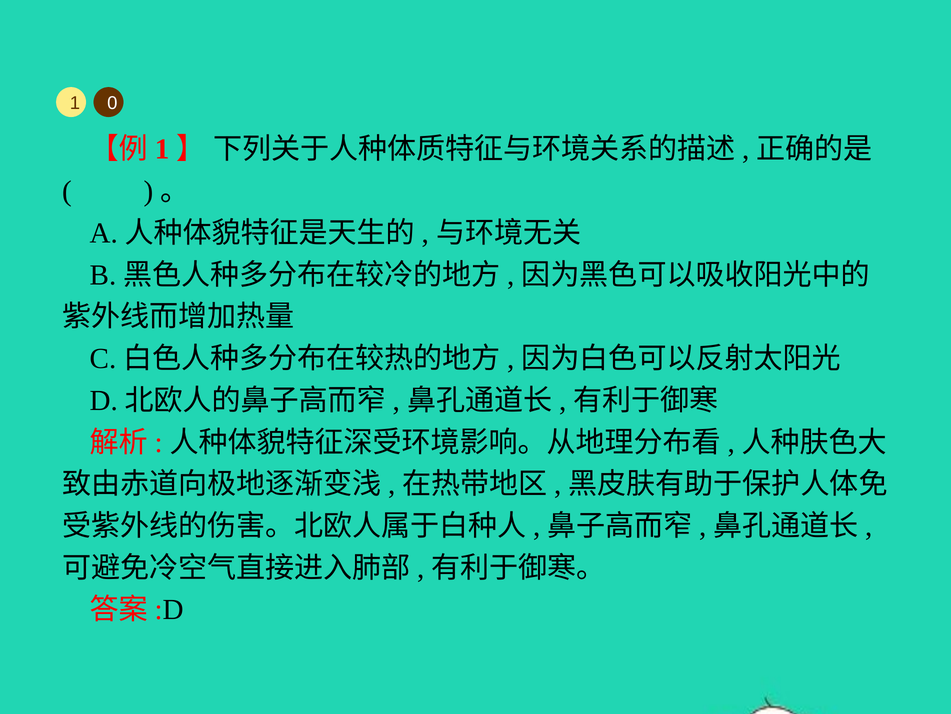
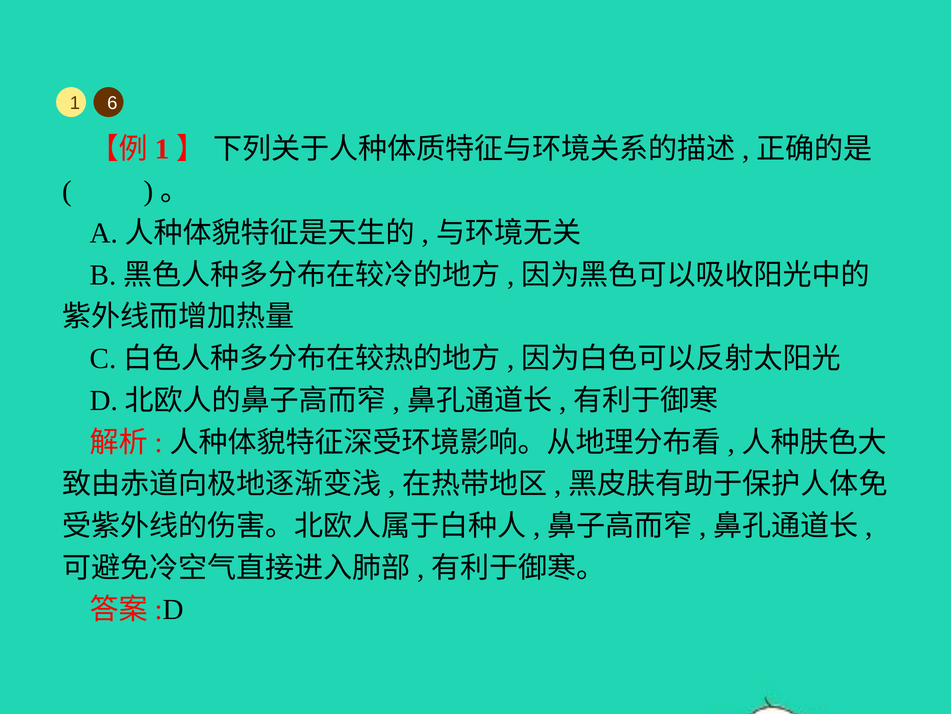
0: 0 -> 6 (112, 103)
